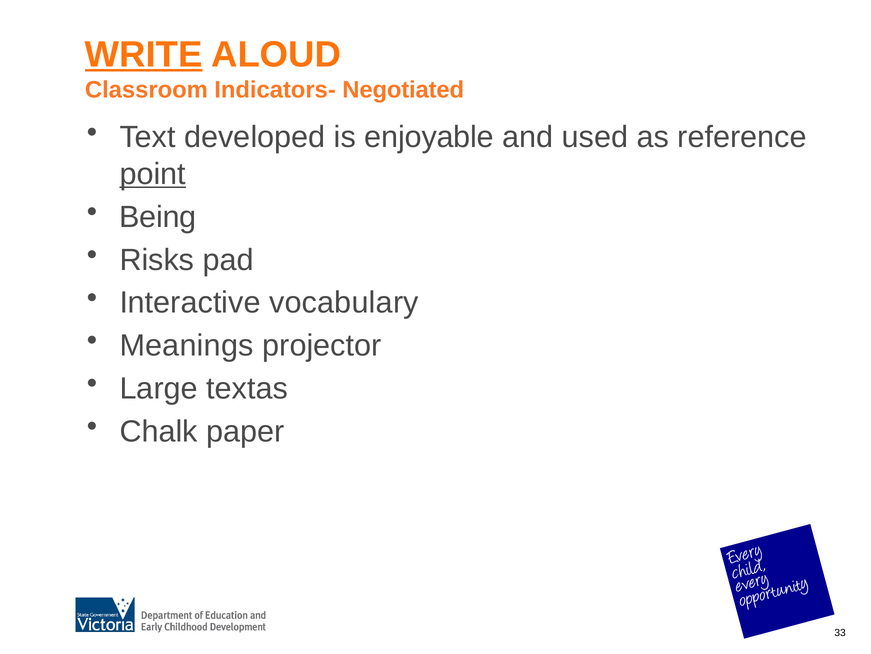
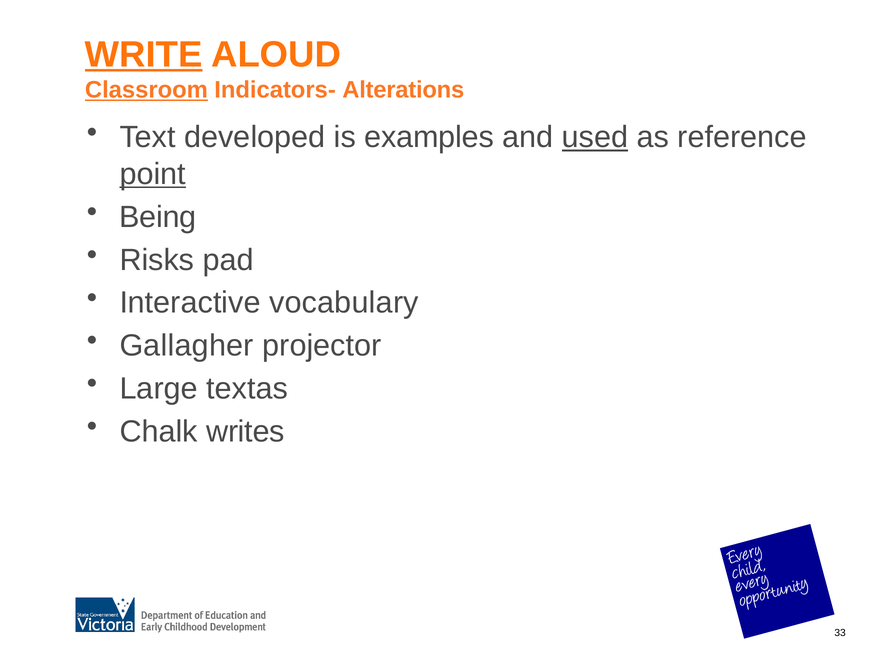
Classroom underline: none -> present (146, 90)
Negotiated: Negotiated -> Alterations (403, 90)
enjoyable: enjoyable -> examples (429, 137)
used underline: none -> present (595, 137)
Meanings: Meanings -> Gallagher (187, 346)
paper: paper -> writes (245, 431)
